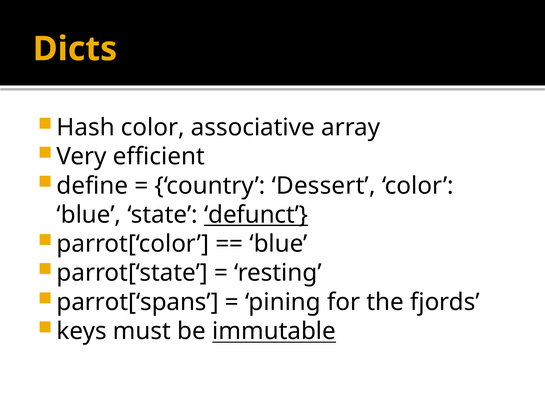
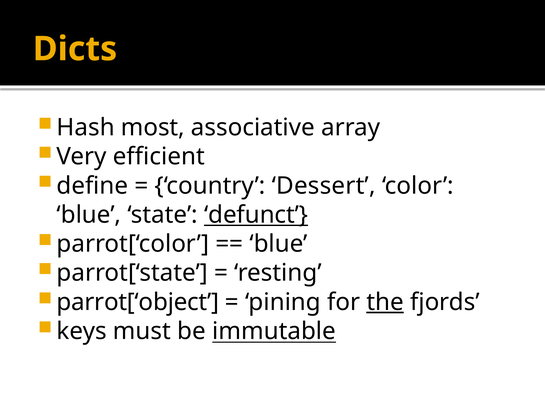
Hash color: color -> most (153, 127)
parrot[‘spans: parrot[‘spans -> parrot[‘object (138, 302)
the underline: none -> present (385, 302)
